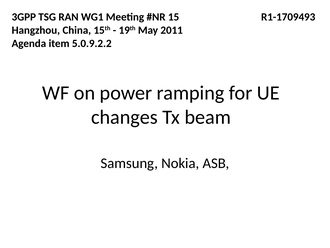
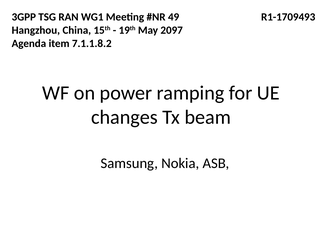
15: 15 -> 49 (174, 17)
2011: 2011 -> 2097 (172, 30)
5.0.9.2.2: 5.0.9.2.2 -> 7.1.1.8.2 (92, 43)
